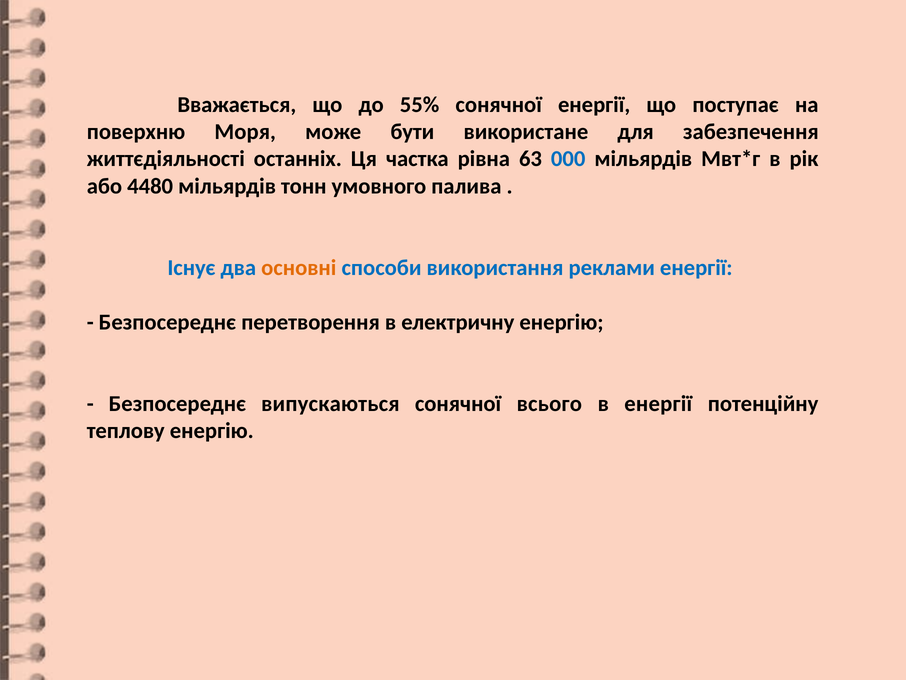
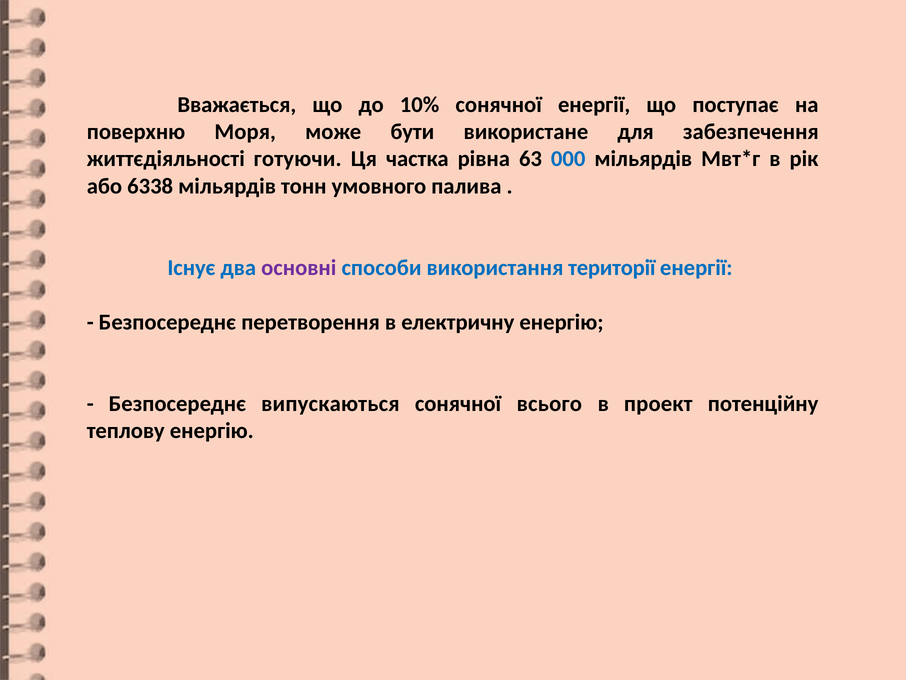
55%: 55% -> 10% (420, 105)
останніх: останніх -> готуючи (298, 159)
4480: 4480 -> 6338 (150, 186)
основні colour: orange -> purple (299, 268)
реклами: реклами -> території (612, 268)
в енергії: енергії -> проект (658, 404)
